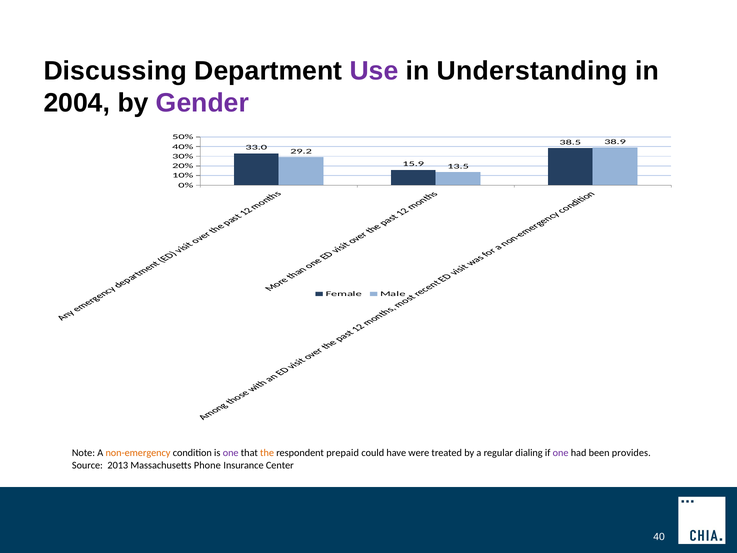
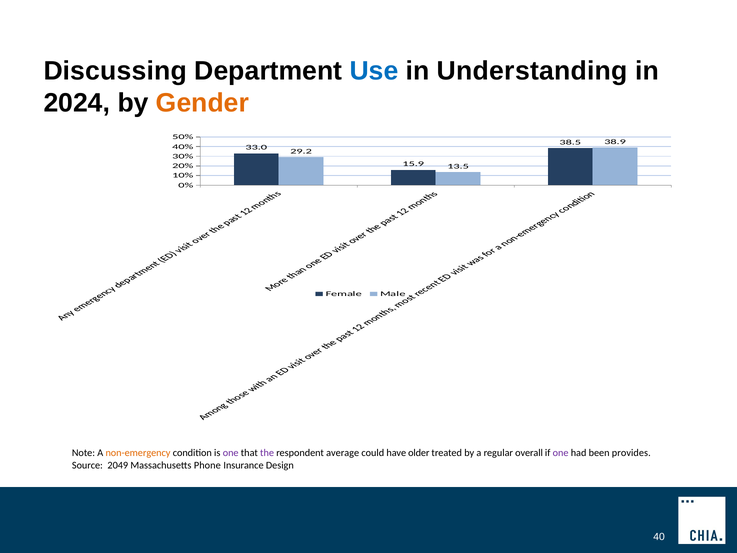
Use colour: purple -> blue (374, 71)
2004: 2004 -> 2024 (77, 103)
Gender colour: purple -> orange (203, 103)
the colour: orange -> purple (267, 453)
prepaid: prepaid -> average (343, 453)
were: were -> older (419, 453)
dialing: dialing -> overall (529, 453)
2013: 2013 -> 2049 (118, 465)
Center: Center -> Design (280, 465)
